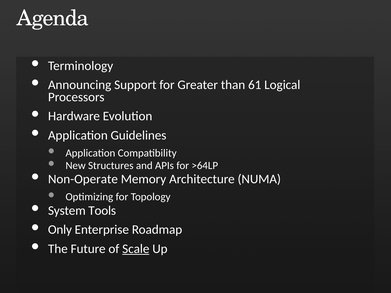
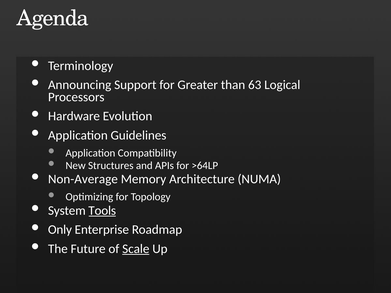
61: 61 -> 63 (255, 85)
Non-Operate: Non-Operate -> Non-Average (83, 179)
Tools underline: none -> present (102, 211)
